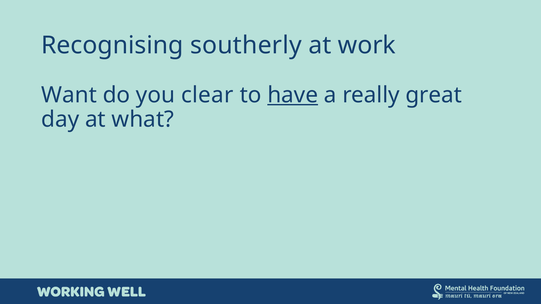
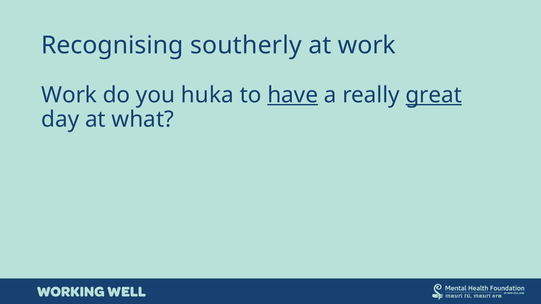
Want: Want -> Work (69, 95)
clear: clear -> huka (207, 95)
great underline: none -> present (434, 95)
